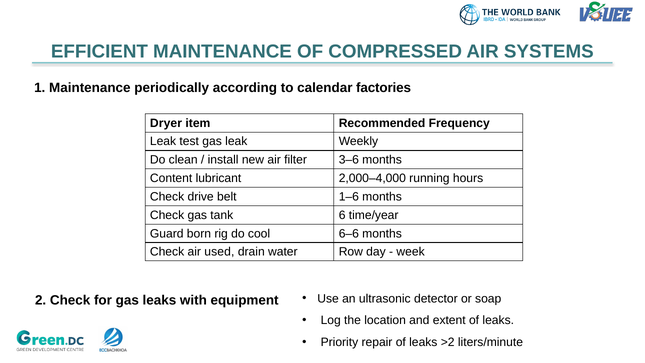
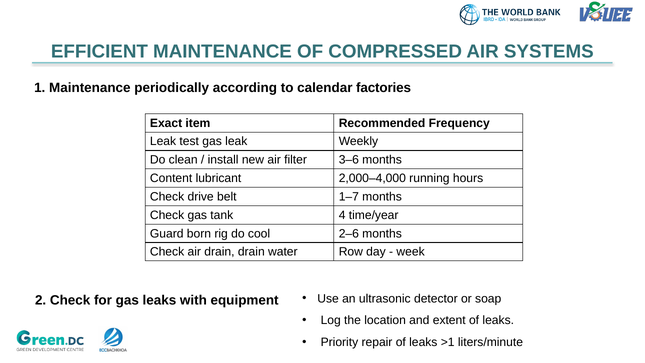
Dryer: Dryer -> Exact (166, 123)
1–6: 1–6 -> 1–7 (349, 197)
6: 6 -> 4 (342, 215)
6–6: 6–6 -> 2–6 (349, 233)
air used: used -> drain (219, 252)
>2: >2 -> >1 (448, 342)
